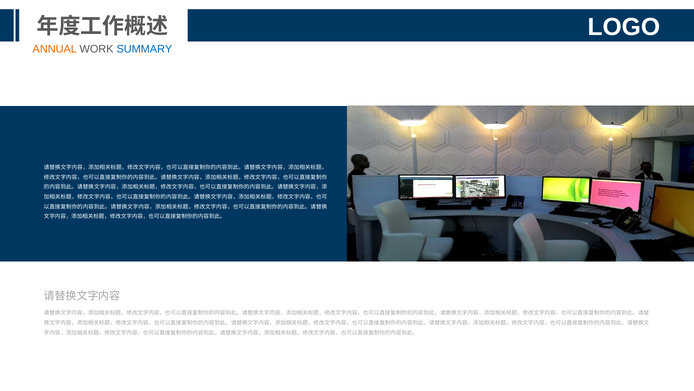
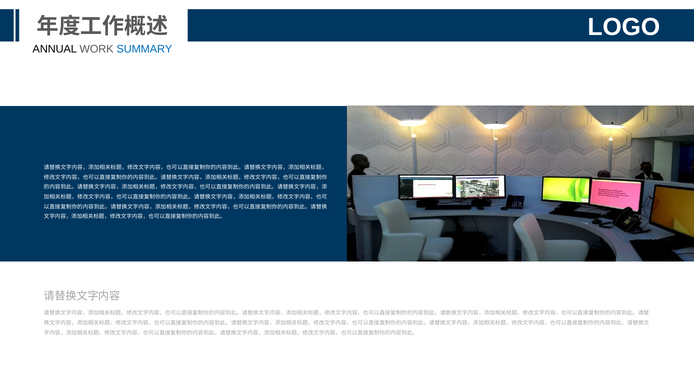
ANNUAL colour: orange -> black (55, 49)
